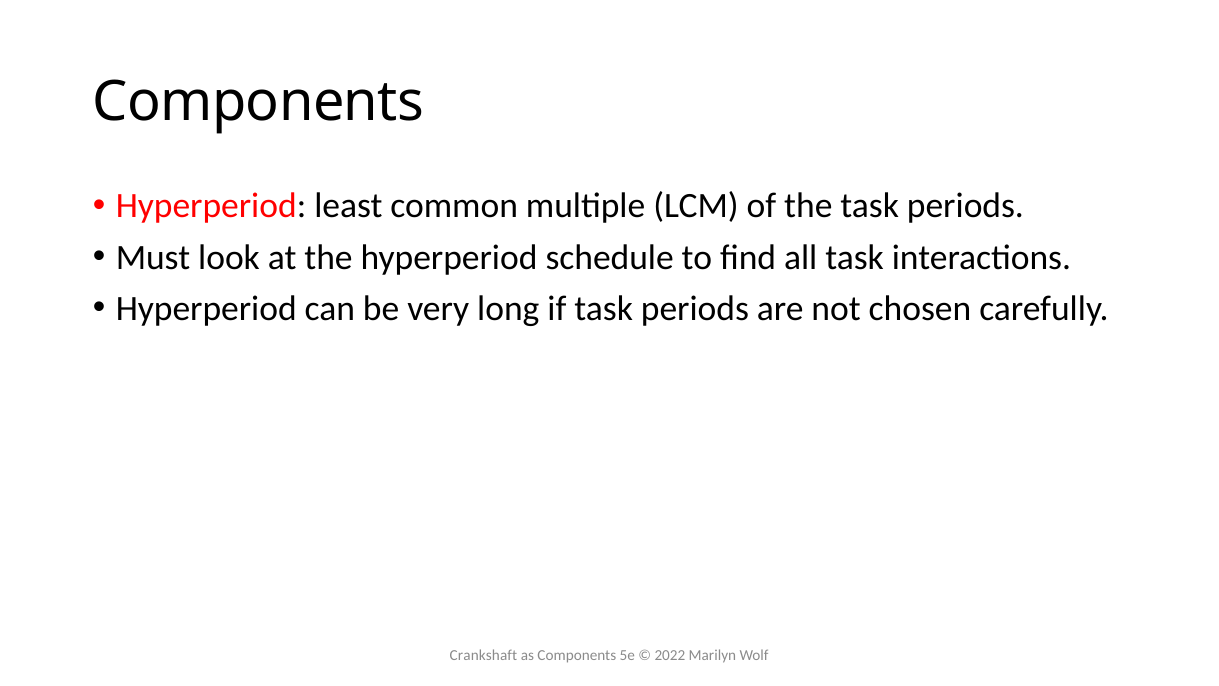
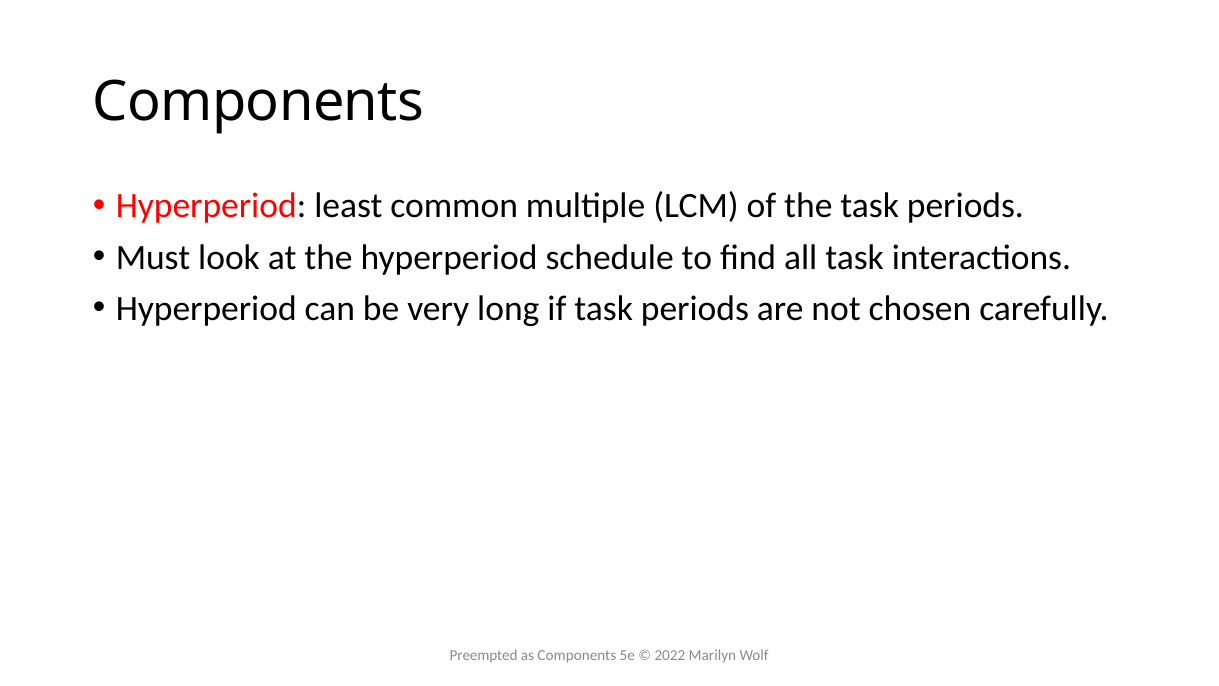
Crankshaft: Crankshaft -> Preempted (484, 655)
